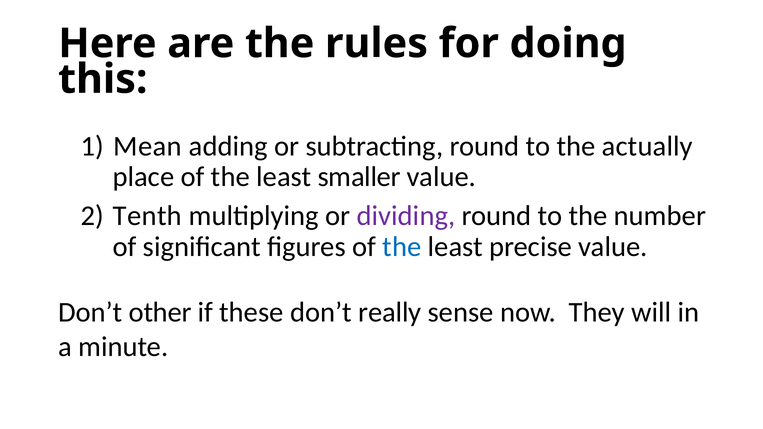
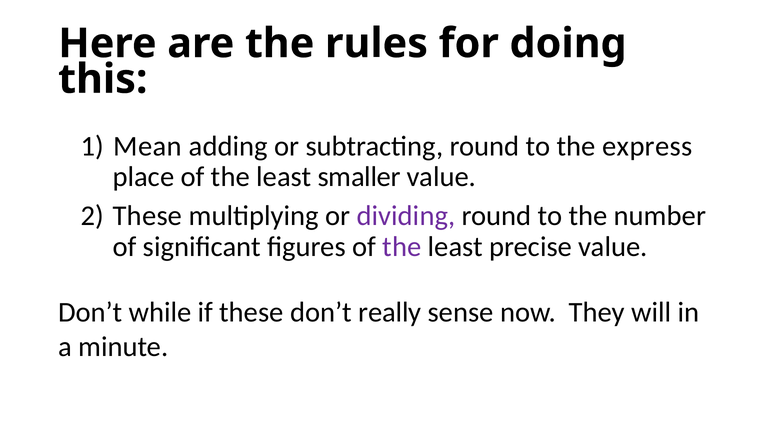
actually: actually -> express (647, 146)
Tenth: Tenth -> These (147, 216)
the colour: blue -> purple (402, 247)
other: other -> while (160, 313)
